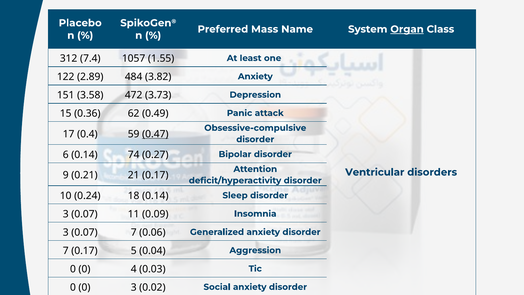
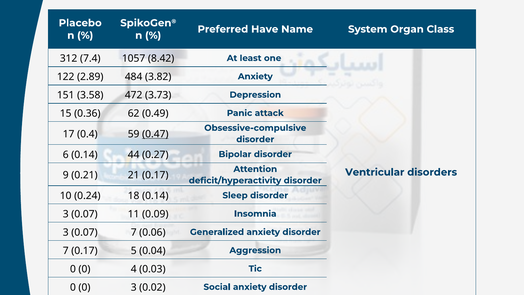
Mass: Mass -> Have (265, 29)
Organ underline: present -> none (407, 29)
1.55: 1.55 -> 8.42 (161, 59)
74: 74 -> 44 (134, 155)
